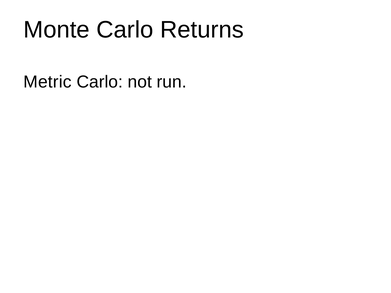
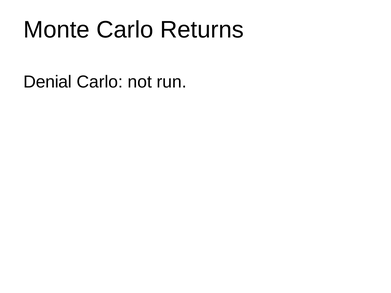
Metric: Metric -> Denial (48, 82)
